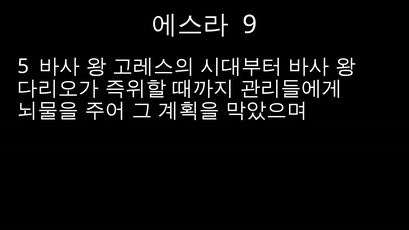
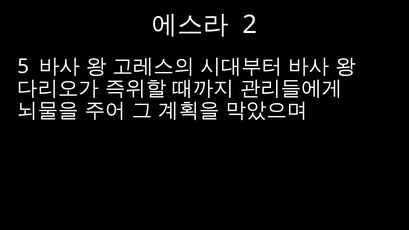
9: 9 -> 2 (250, 25)
